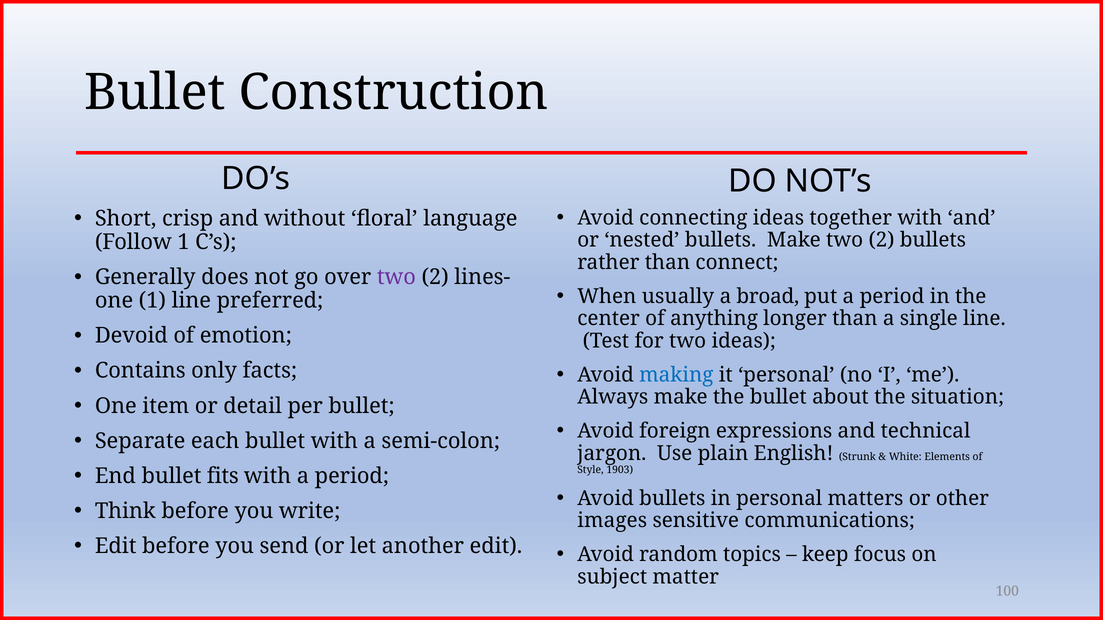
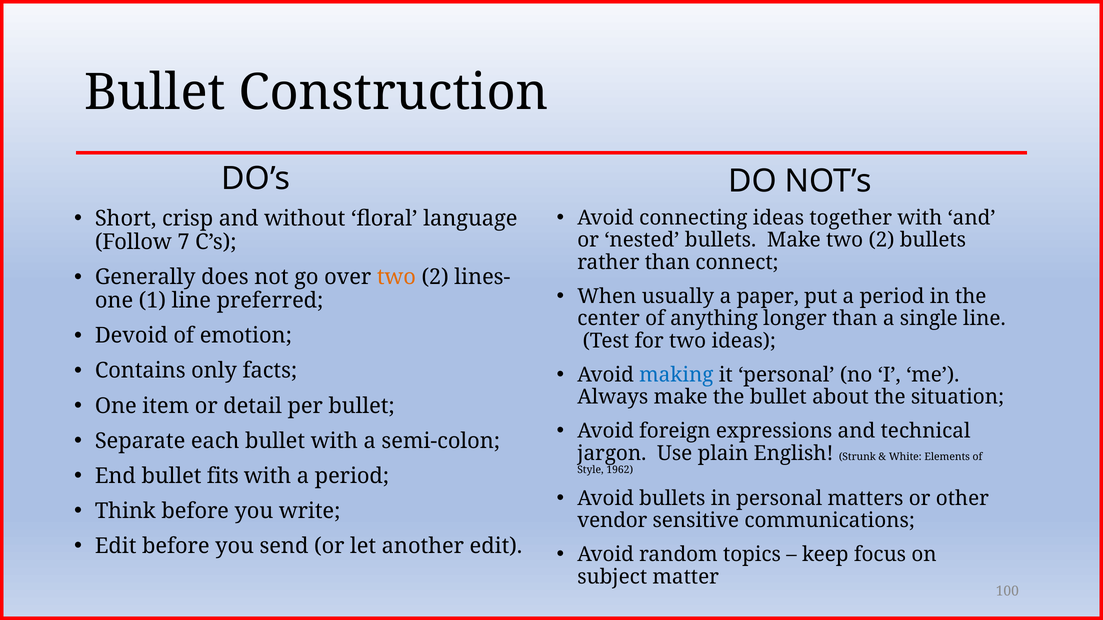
Follow 1: 1 -> 7 (184, 242)
two colour: purple -> orange (396, 277)
broad: broad -> paper (768, 296)
1903: 1903 -> 1962 (620, 470)
images: images -> vendor (612, 521)
